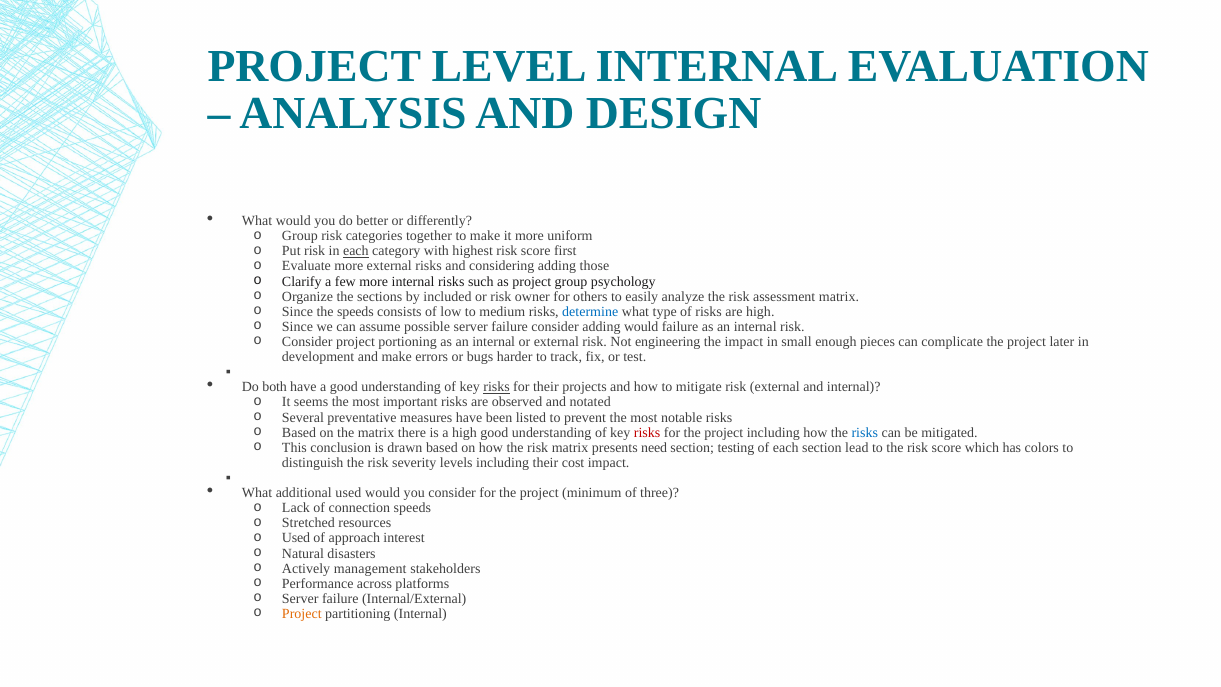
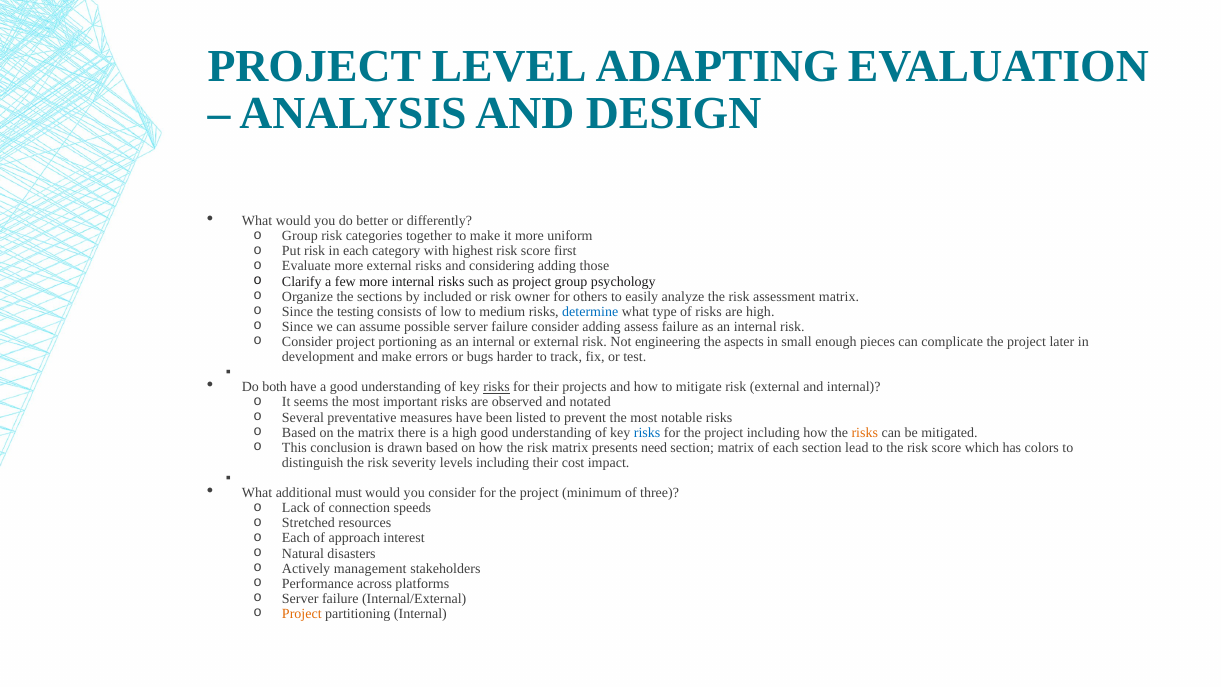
LEVEL INTERNAL: INTERNAL -> ADAPTING (717, 66)
each underline: present -> none (356, 251)
the speeds: speeds -> testing (355, 312)
adding would: would -> assess (641, 327)
the impact: impact -> aspects (744, 342)
risks colour: red -> blue (647, 432)
risks colour: blue -> orange (865, 432)
section testing: testing -> matrix (736, 447)
additional used: used -> must (349, 493)
Used: Used -> Each (296, 538)
